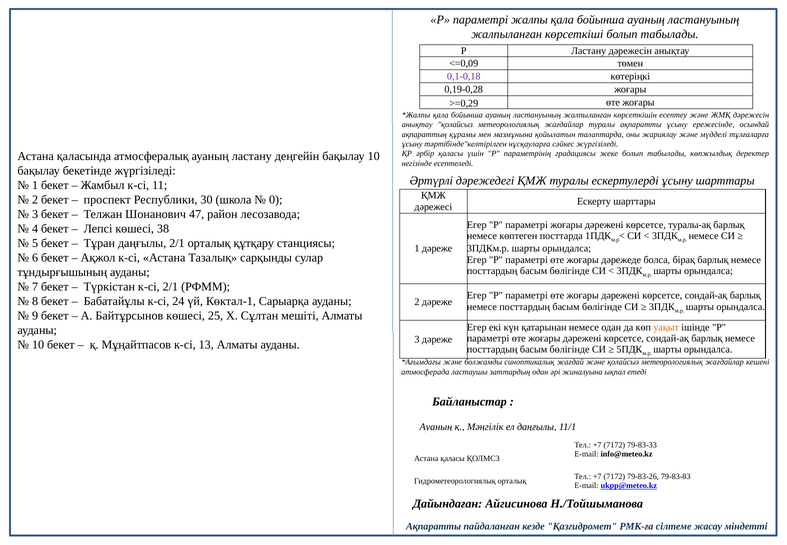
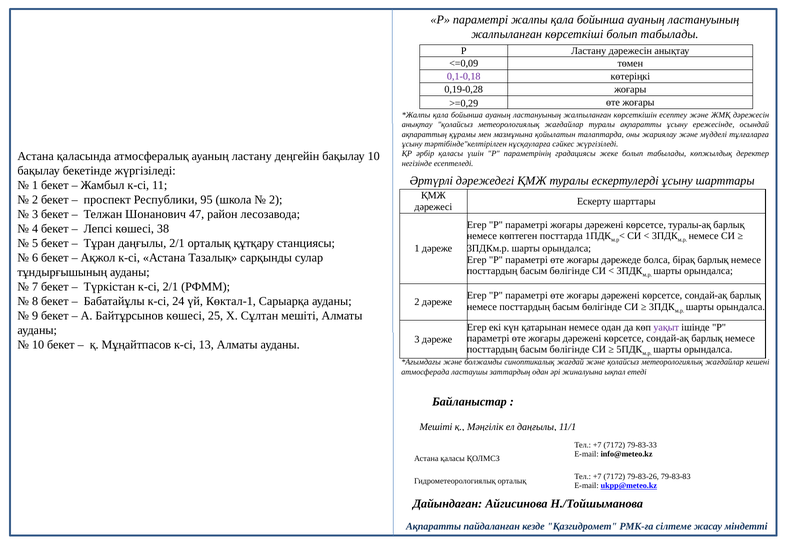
30: 30 -> 95 (207, 200)
0: 0 -> 2 (276, 200)
уақыт colour: orange -> purple (666, 327)
Ауаның: Ауаның -> Мешіті (436, 427)
